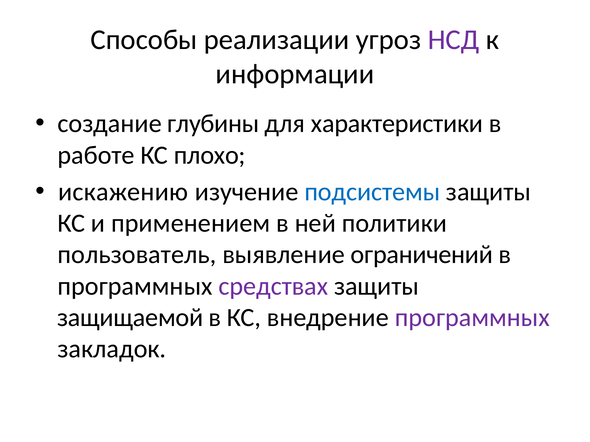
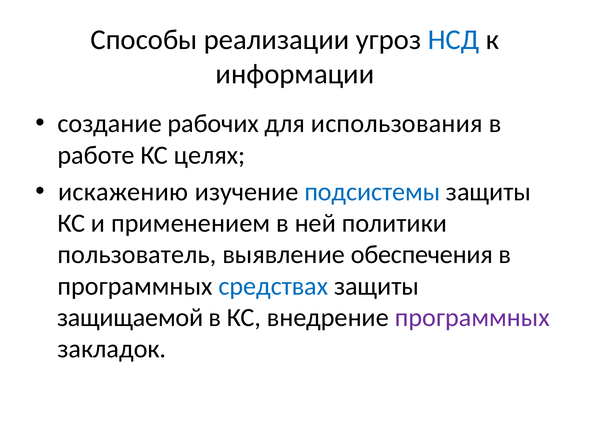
НСД colour: purple -> blue (453, 40)
глубины: глубины -> рабочих (213, 124)
характеристики: характеристики -> использования (397, 124)
плохо: плохо -> целях (210, 155)
ограничений: ограничений -> обеспечения (422, 255)
средствах colour: purple -> blue (273, 286)
